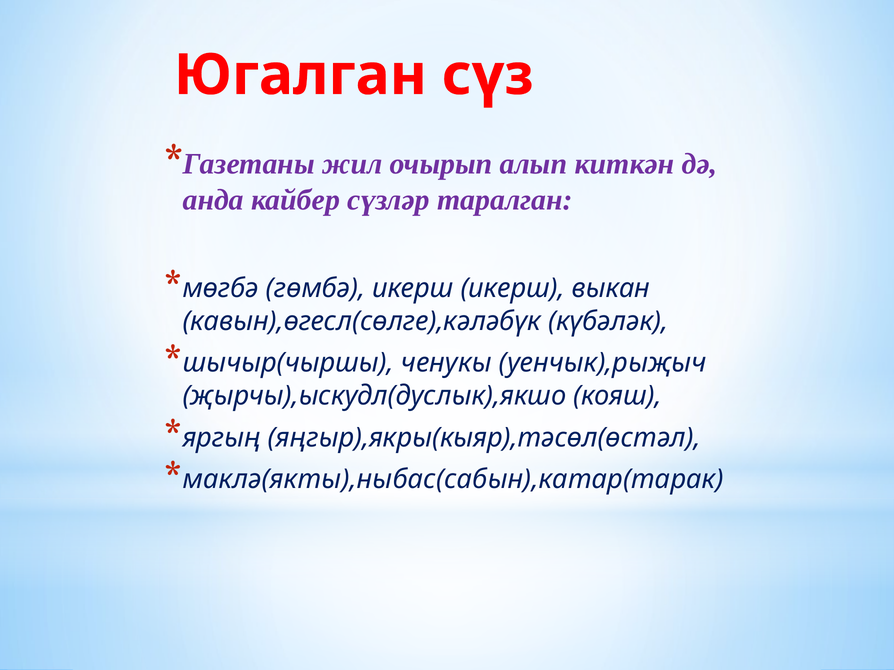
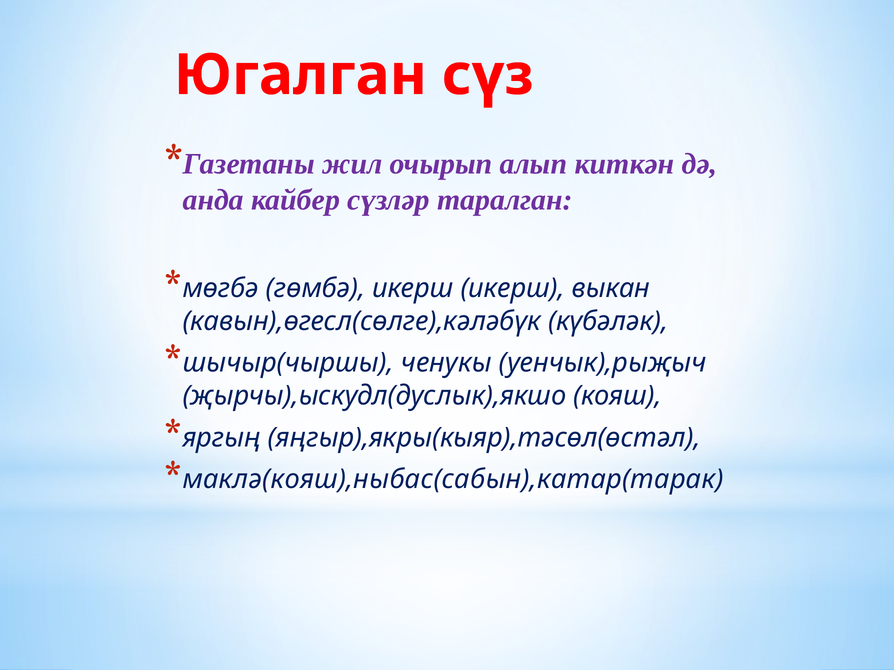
маклә(якты),ныбас(сабын),катар(тарак: маклә(якты),ныбас(сабын),катар(тарак -> маклә(кояш),ныбас(сабын),катар(тарак (453, 480)
